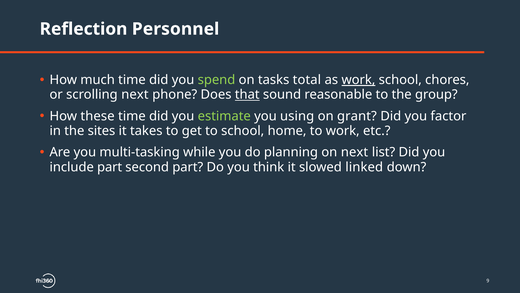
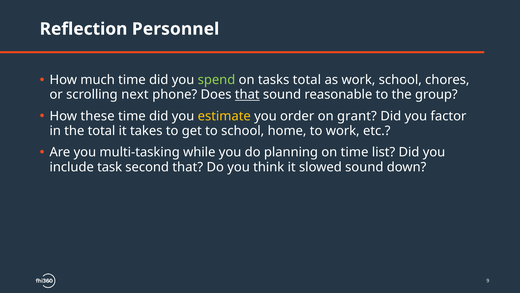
work underline: present -> none (358, 80)
estimate colour: light green -> yellow (224, 116)
using: using -> order (297, 116)
the sites: sites -> total (101, 131)
on next: next -> time (355, 152)
include part: part -> task (110, 167)
second part: part -> that (188, 167)
slowed linked: linked -> sound (364, 167)
